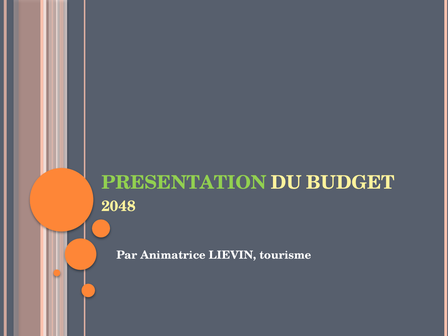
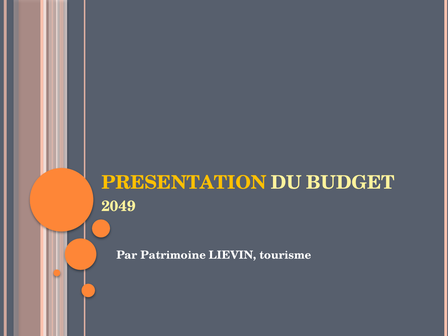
PRESENTATION colour: light green -> yellow (184, 183)
2048: 2048 -> 2049 (119, 206)
Animatrice: Animatrice -> Patrimoine (173, 255)
